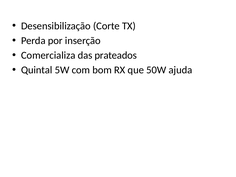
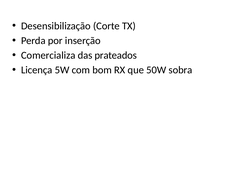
Quintal: Quintal -> Licença (37, 70)
ajuda: ajuda -> sobra (180, 70)
